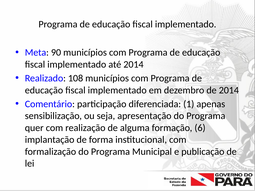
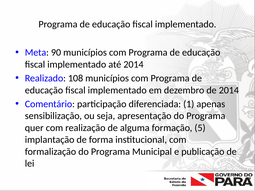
6: 6 -> 5 (200, 128)
